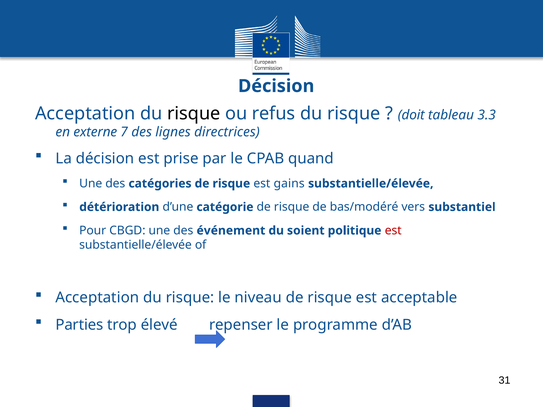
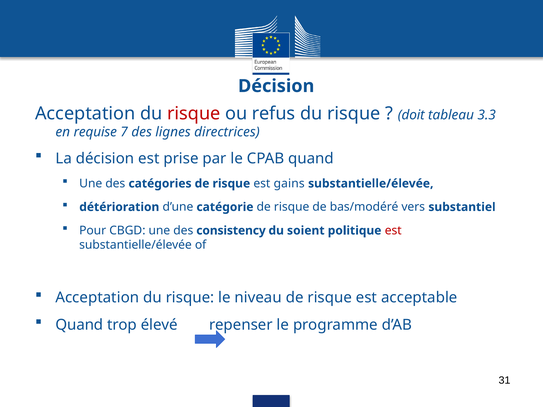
risque colour: black -> red (194, 113)
externe: externe -> requise (95, 132)
événement: événement -> consistency (231, 231)
Parties: Parties -> Quand (79, 325)
